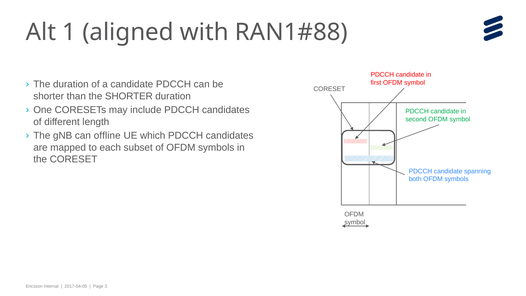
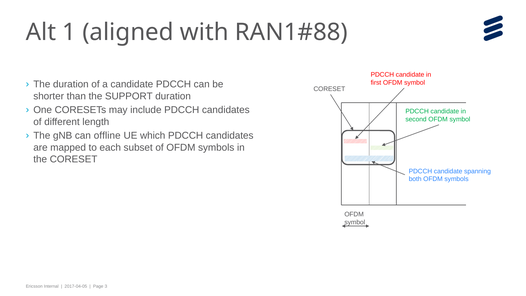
the SHORTER: SHORTER -> SUPPORT (129, 96)
